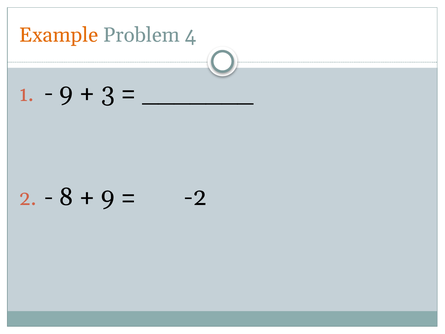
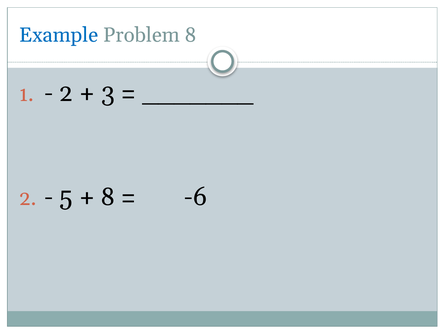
Example colour: orange -> blue (59, 35)
Problem 4: 4 -> 8 (191, 35)
9: 9 -> 2 (66, 93)
8: 8 -> 5 (66, 197)
9: 9 -> 8 (108, 197)
-2: -2 -> -6 (196, 197)
